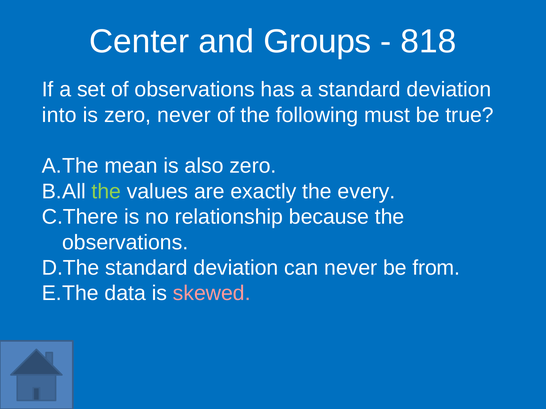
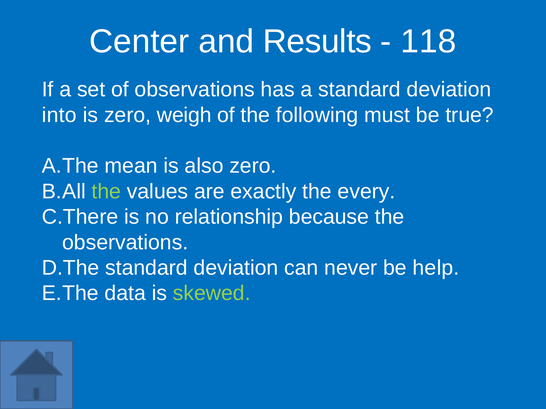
Groups: Groups -> Results (317, 41)
818: 818 -> 118 (428, 41)
zero never: never -> weigh (184, 115)
from: from -> help (436, 268)
skewed colour: pink -> light green (212, 294)
